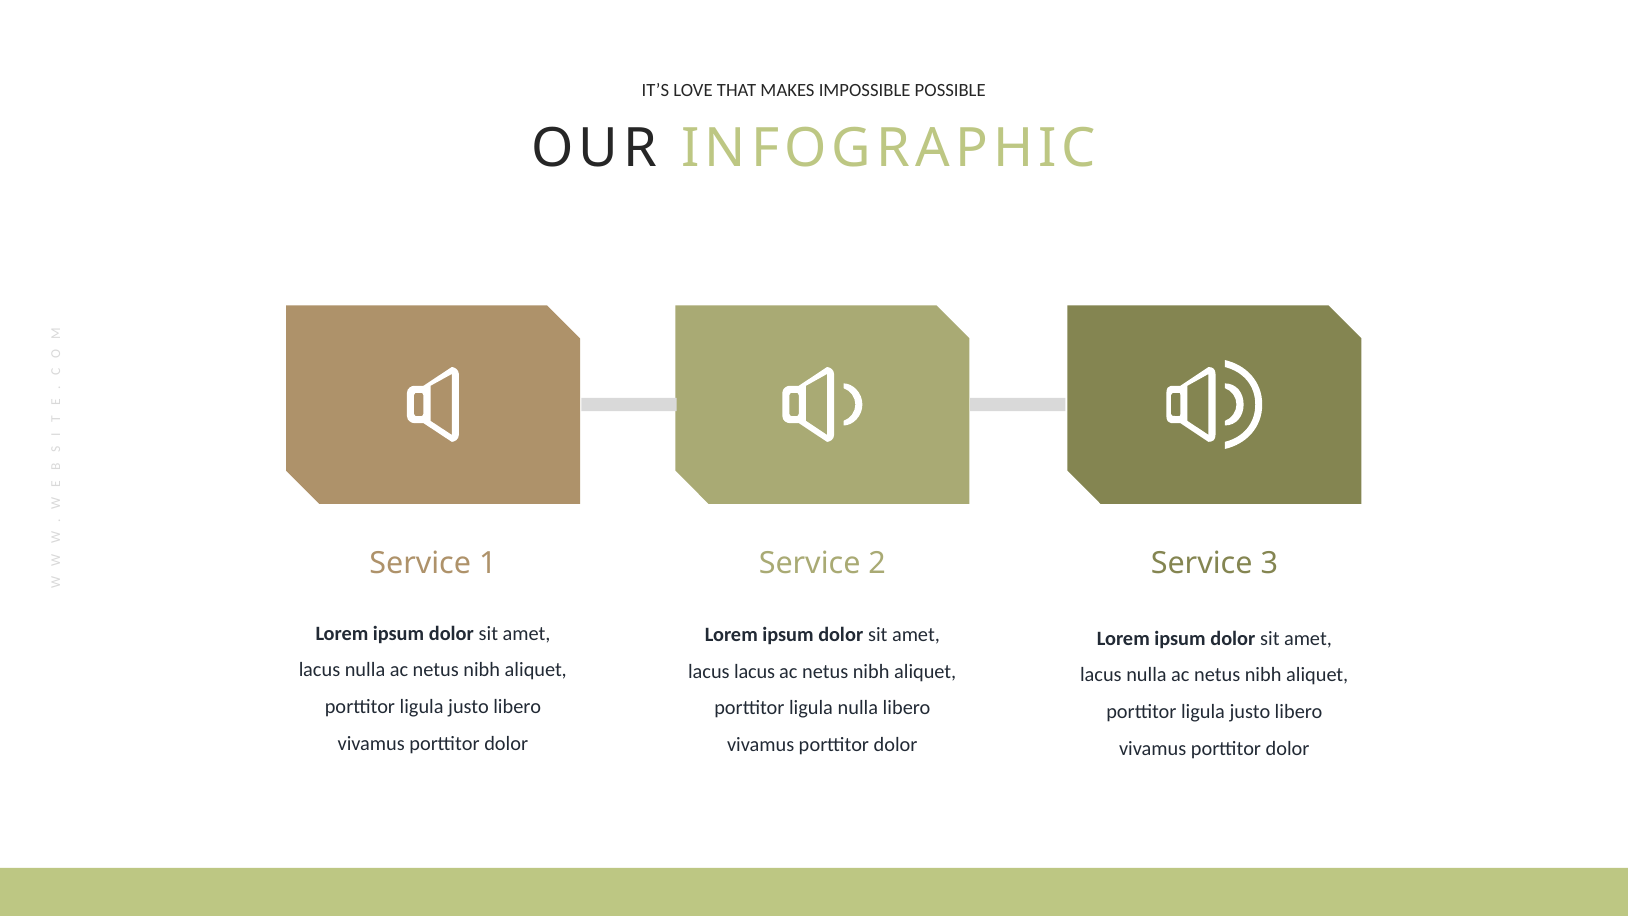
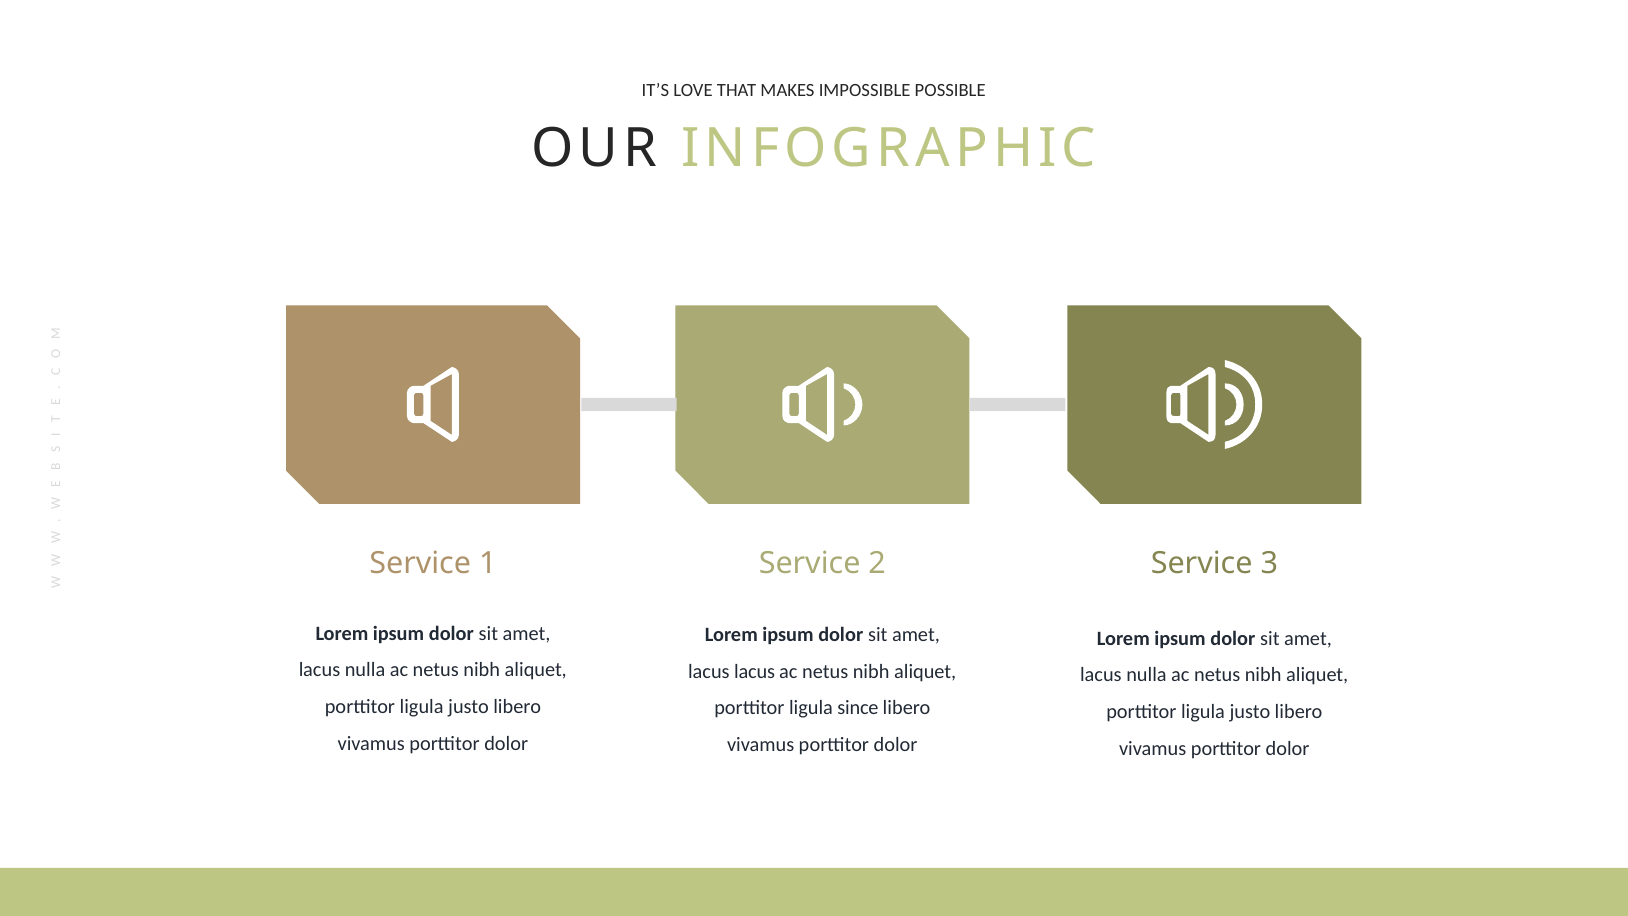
ligula nulla: nulla -> since (858, 708)
